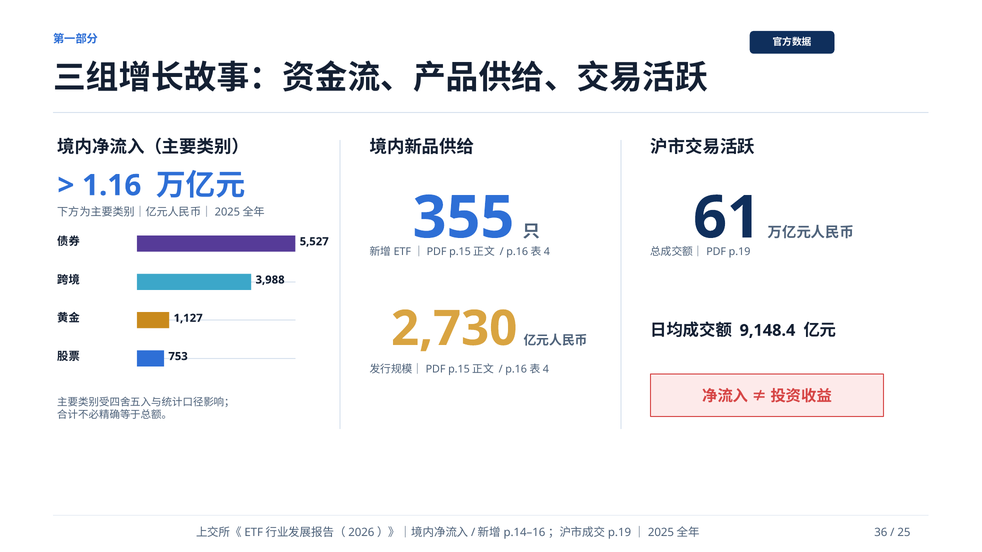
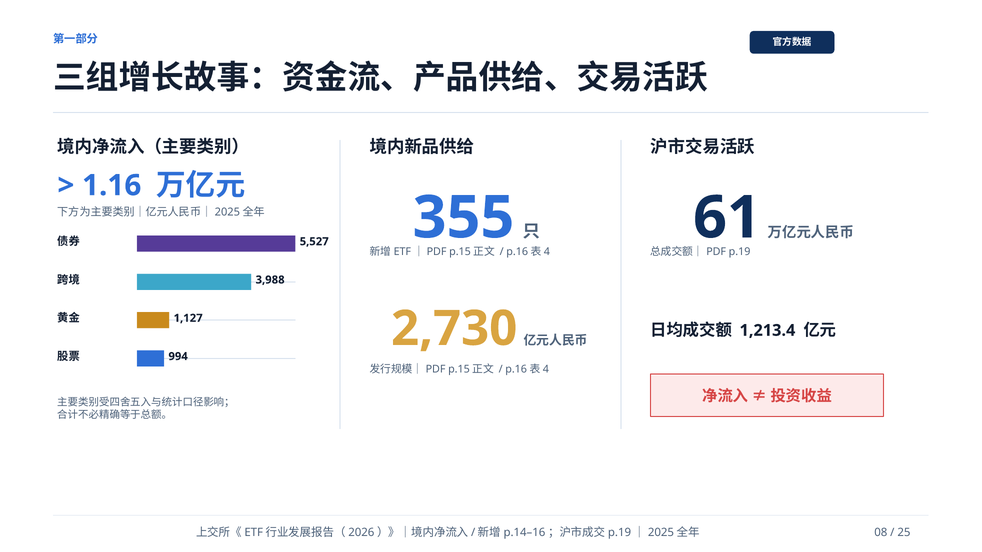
9,148.4: 9,148.4 -> 1,213.4 (767, 331)
753: 753 -> 994 (178, 357)
36: 36 -> 08 (881, 533)
